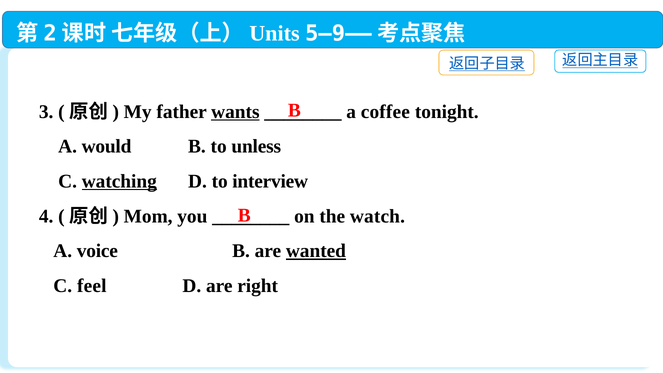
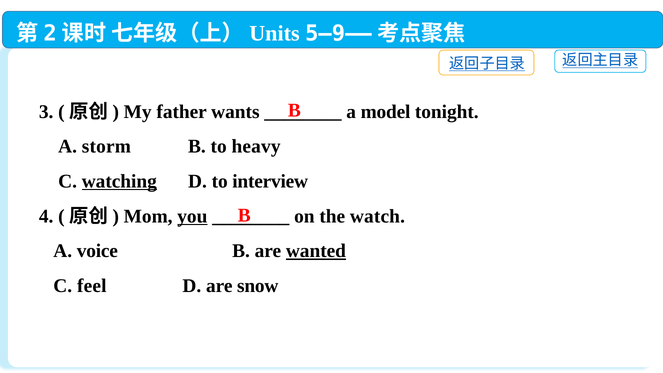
wants underline: present -> none (235, 112)
coffee: coffee -> model (386, 112)
would: would -> storm (106, 146)
unless: unless -> heavy (256, 146)
you underline: none -> present (192, 216)
right: right -> snow (258, 286)
